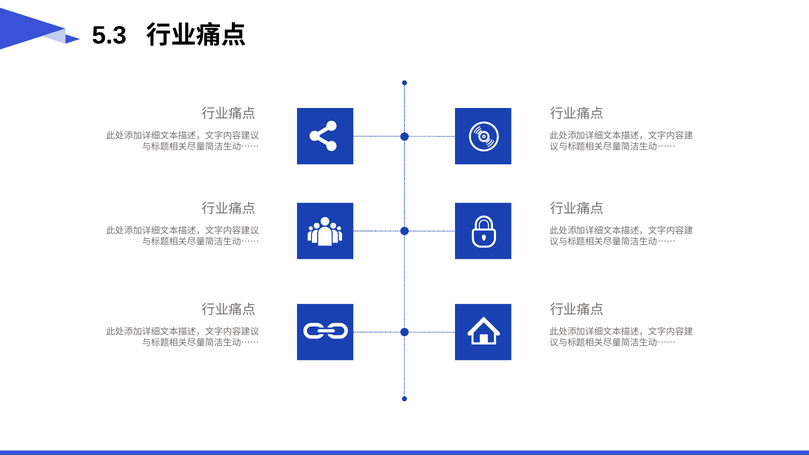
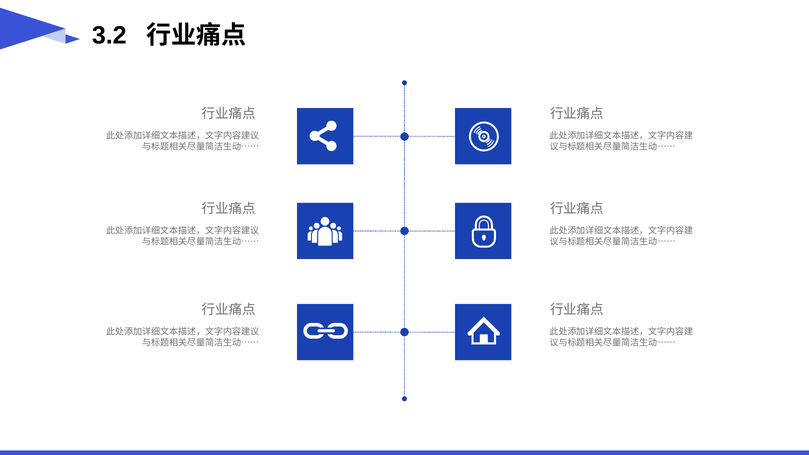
5.3: 5.3 -> 3.2 (109, 36)
